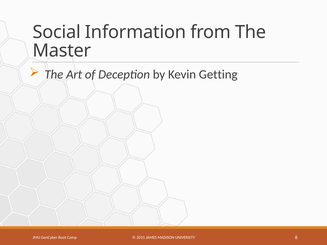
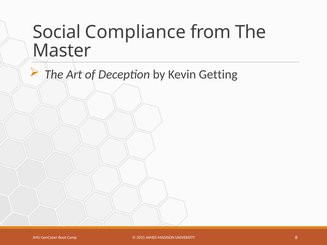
Information: Information -> Compliance (135, 32)
